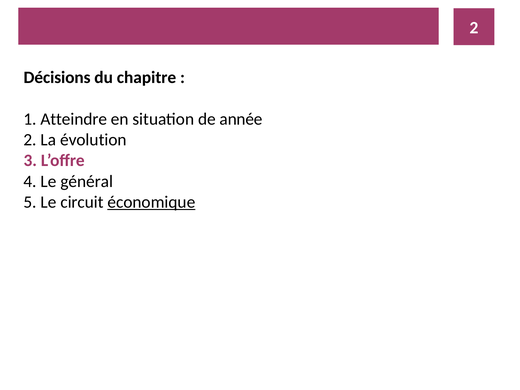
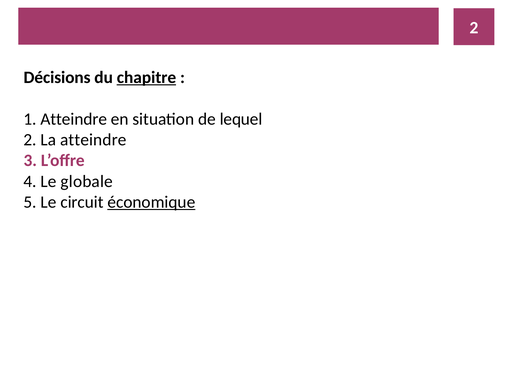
chapitre underline: none -> present (147, 77)
année: année -> lequel (241, 119)
La évolution: évolution -> atteindre (93, 140)
général: général -> globale (87, 181)
